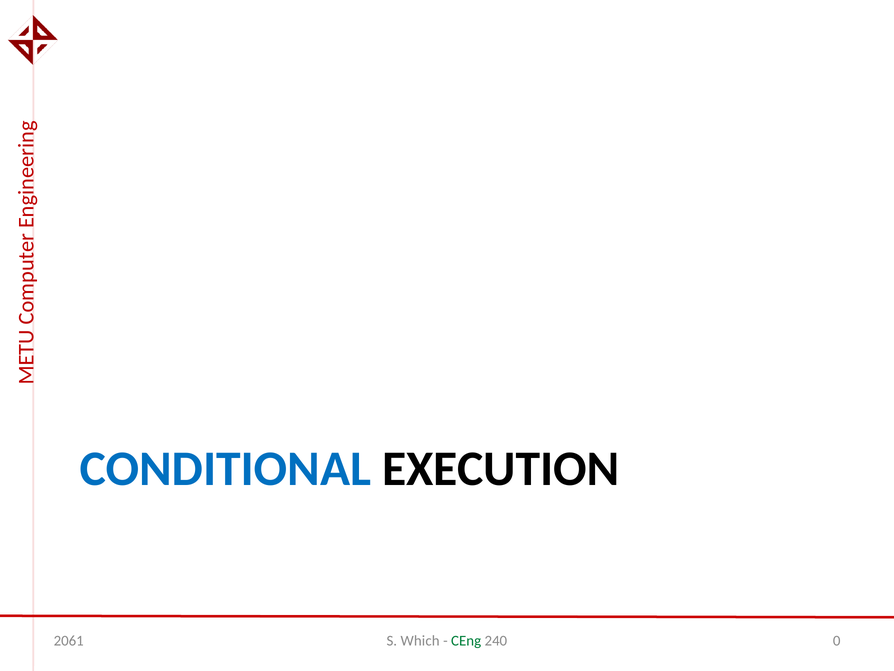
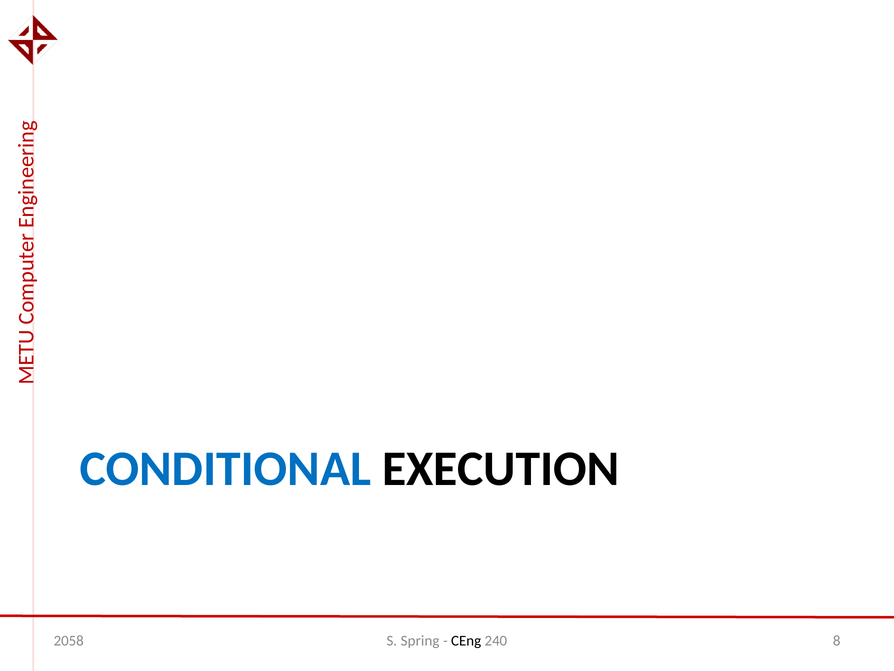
2061: 2061 -> 2058 (69, 640)
Which: Which -> Spring (420, 640)
CEng colour: green -> black (466, 640)
0: 0 -> 8 (837, 640)
